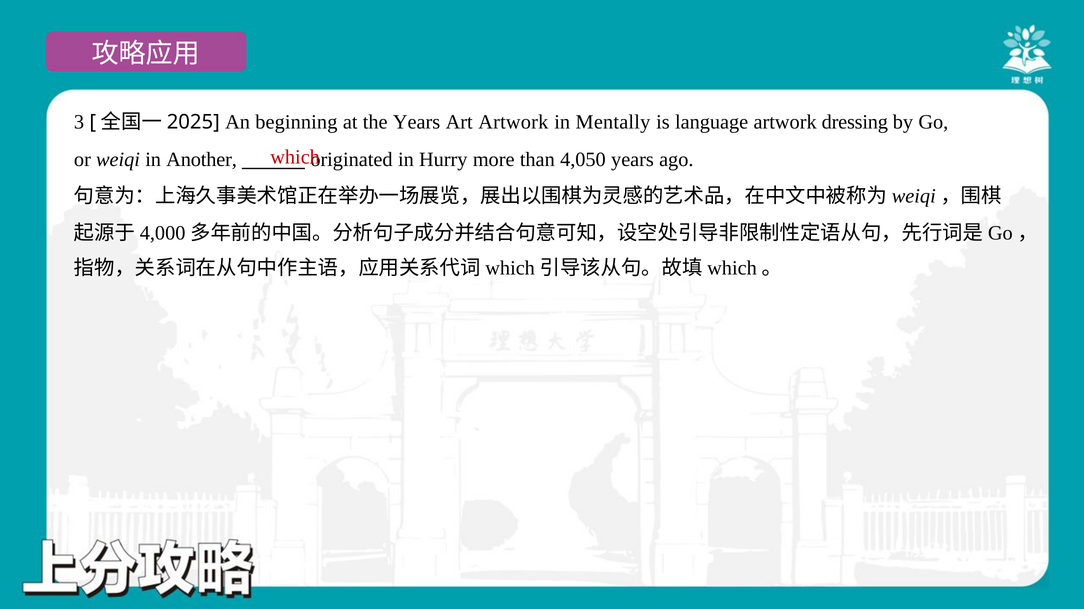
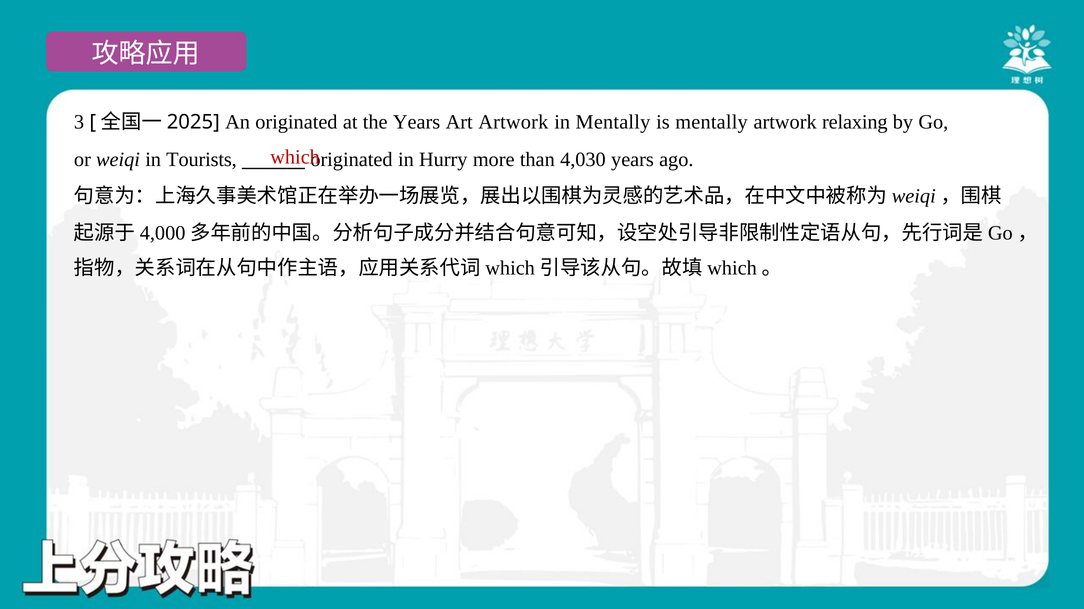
An beginning: beginning -> originated (296, 122)
is language: language -> mentally (712, 122)
dressing: dressing -> relaxing (855, 122)
Another: Another -> Tourists (202, 160)
4,050: 4,050 -> 4,030 (583, 160)
